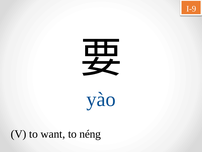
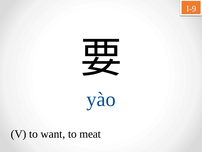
néng: néng -> meat (90, 134)
